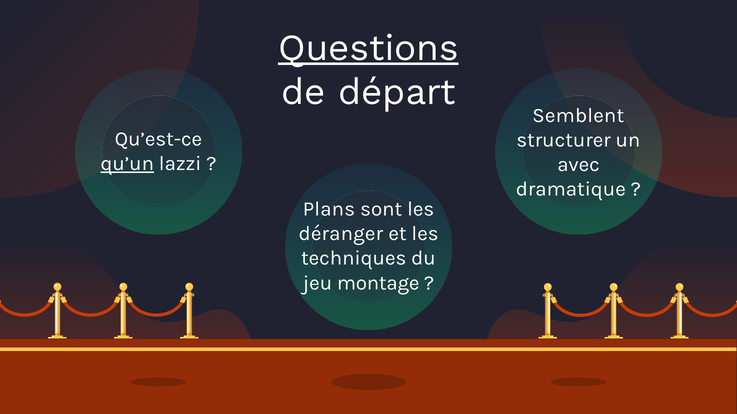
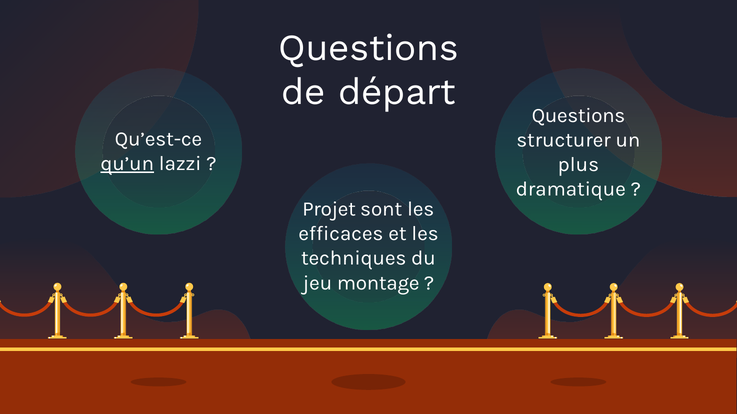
Questions underline: present -> none (368, 48)
Semblent: Semblent -> Questions (579, 116)
avec: avec -> plus (578, 165)
Plans: Plans -> Projet (329, 209)
déranger: déranger -> efficaces (341, 234)
